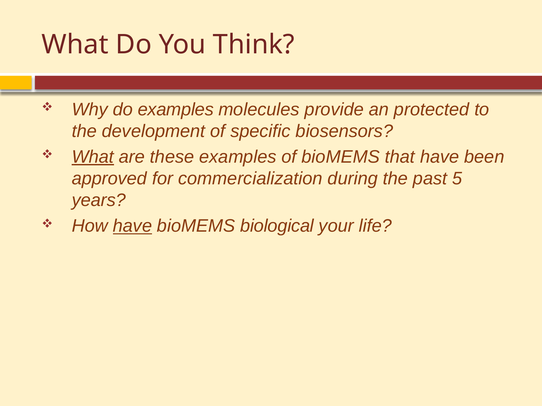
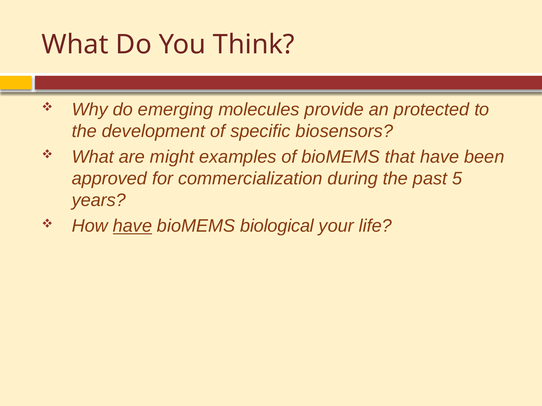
do examples: examples -> emerging (176, 110)
What underline: present -> none (93, 157)
these: these -> might (172, 157)
